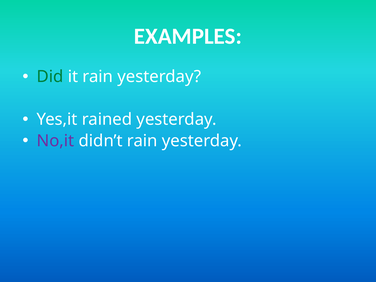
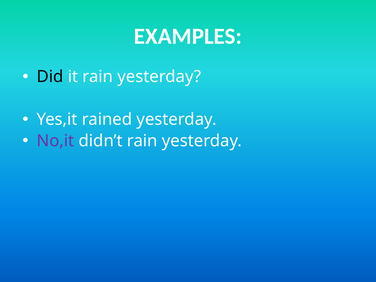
Did colour: green -> black (50, 77)
